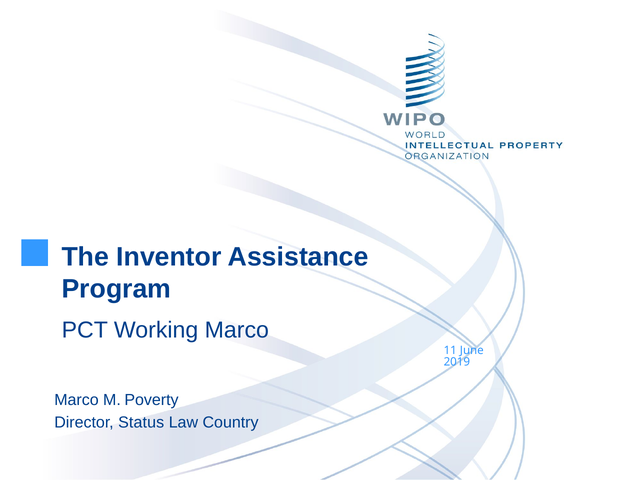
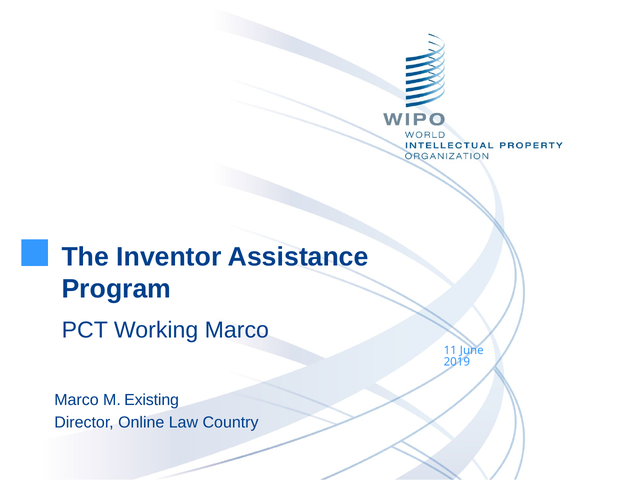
Poverty: Poverty -> Existing (152, 400)
Status: Status -> Online (141, 422)
